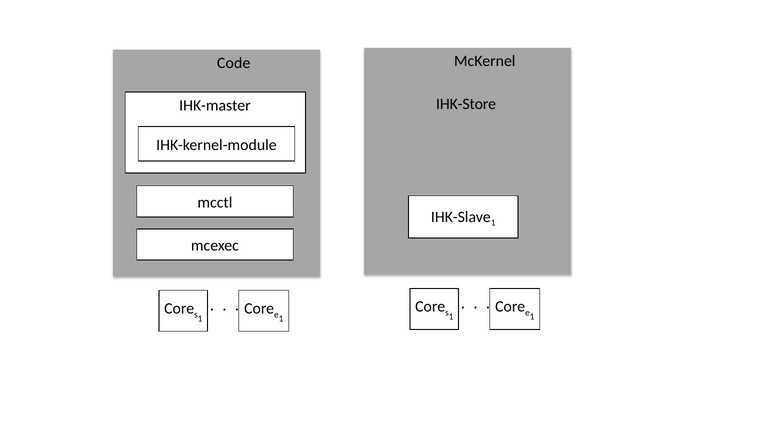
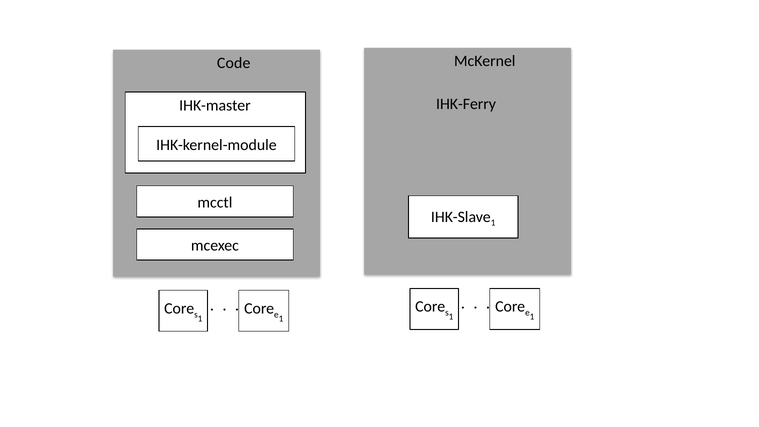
IHK-Store: IHK-Store -> IHK-Ferry (466, 104)
